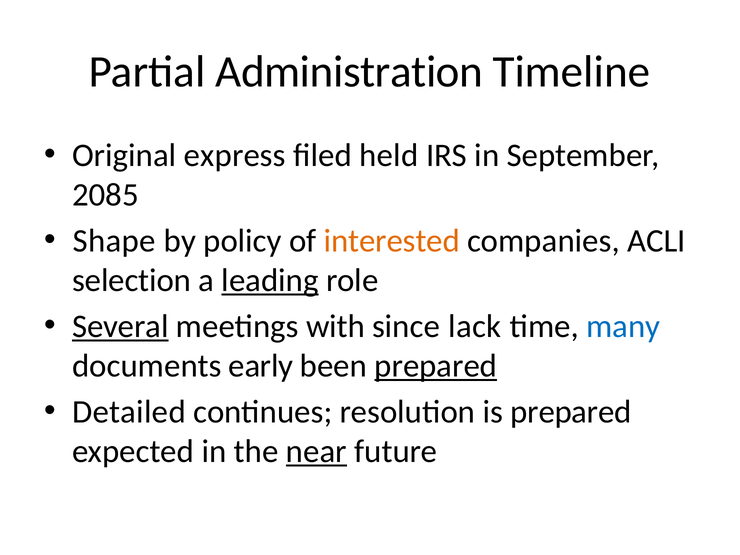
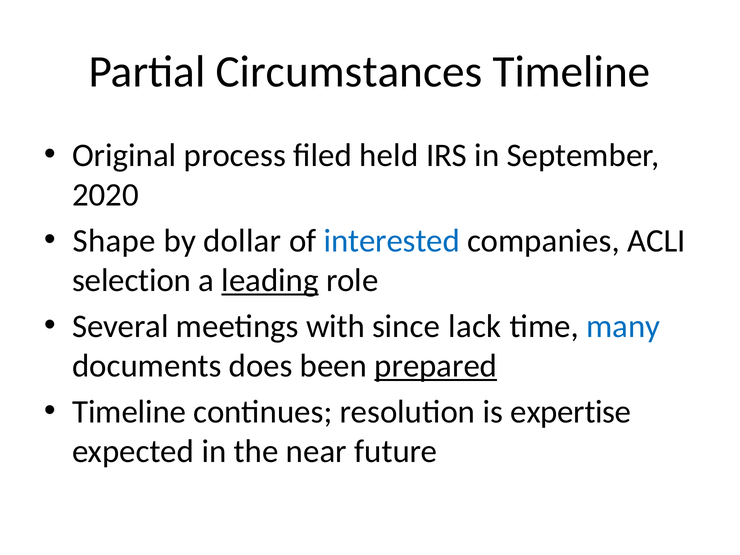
Administration: Administration -> Circumstances (349, 72)
express: express -> process (235, 155)
2085: 2085 -> 2020 (105, 195)
policy: policy -> dollar (242, 241)
interested colour: orange -> blue (392, 241)
Several underline: present -> none (120, 326)
early: early -> does (261, 366)
Detailed: Detailed -> Timeline (129, 412)
is prepared: prepared -> expertise (571, 412)
near underline: present -> none (316, 451)
